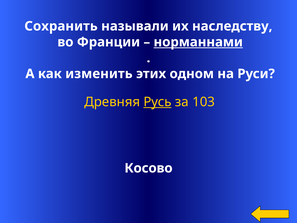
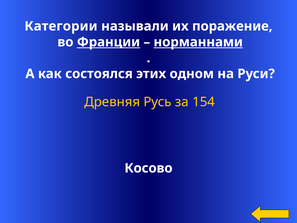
Сохранить: Сохранить -> Категории (61, 26)
наследству: наследству -> поражение (232, 26)
Франции underline: none -> present (108, 42)
изменить: изменить -> состоялся (99, 74)
Русь underline: present -> none (158, 102)
103: 103 -> 154 (204, 102)
